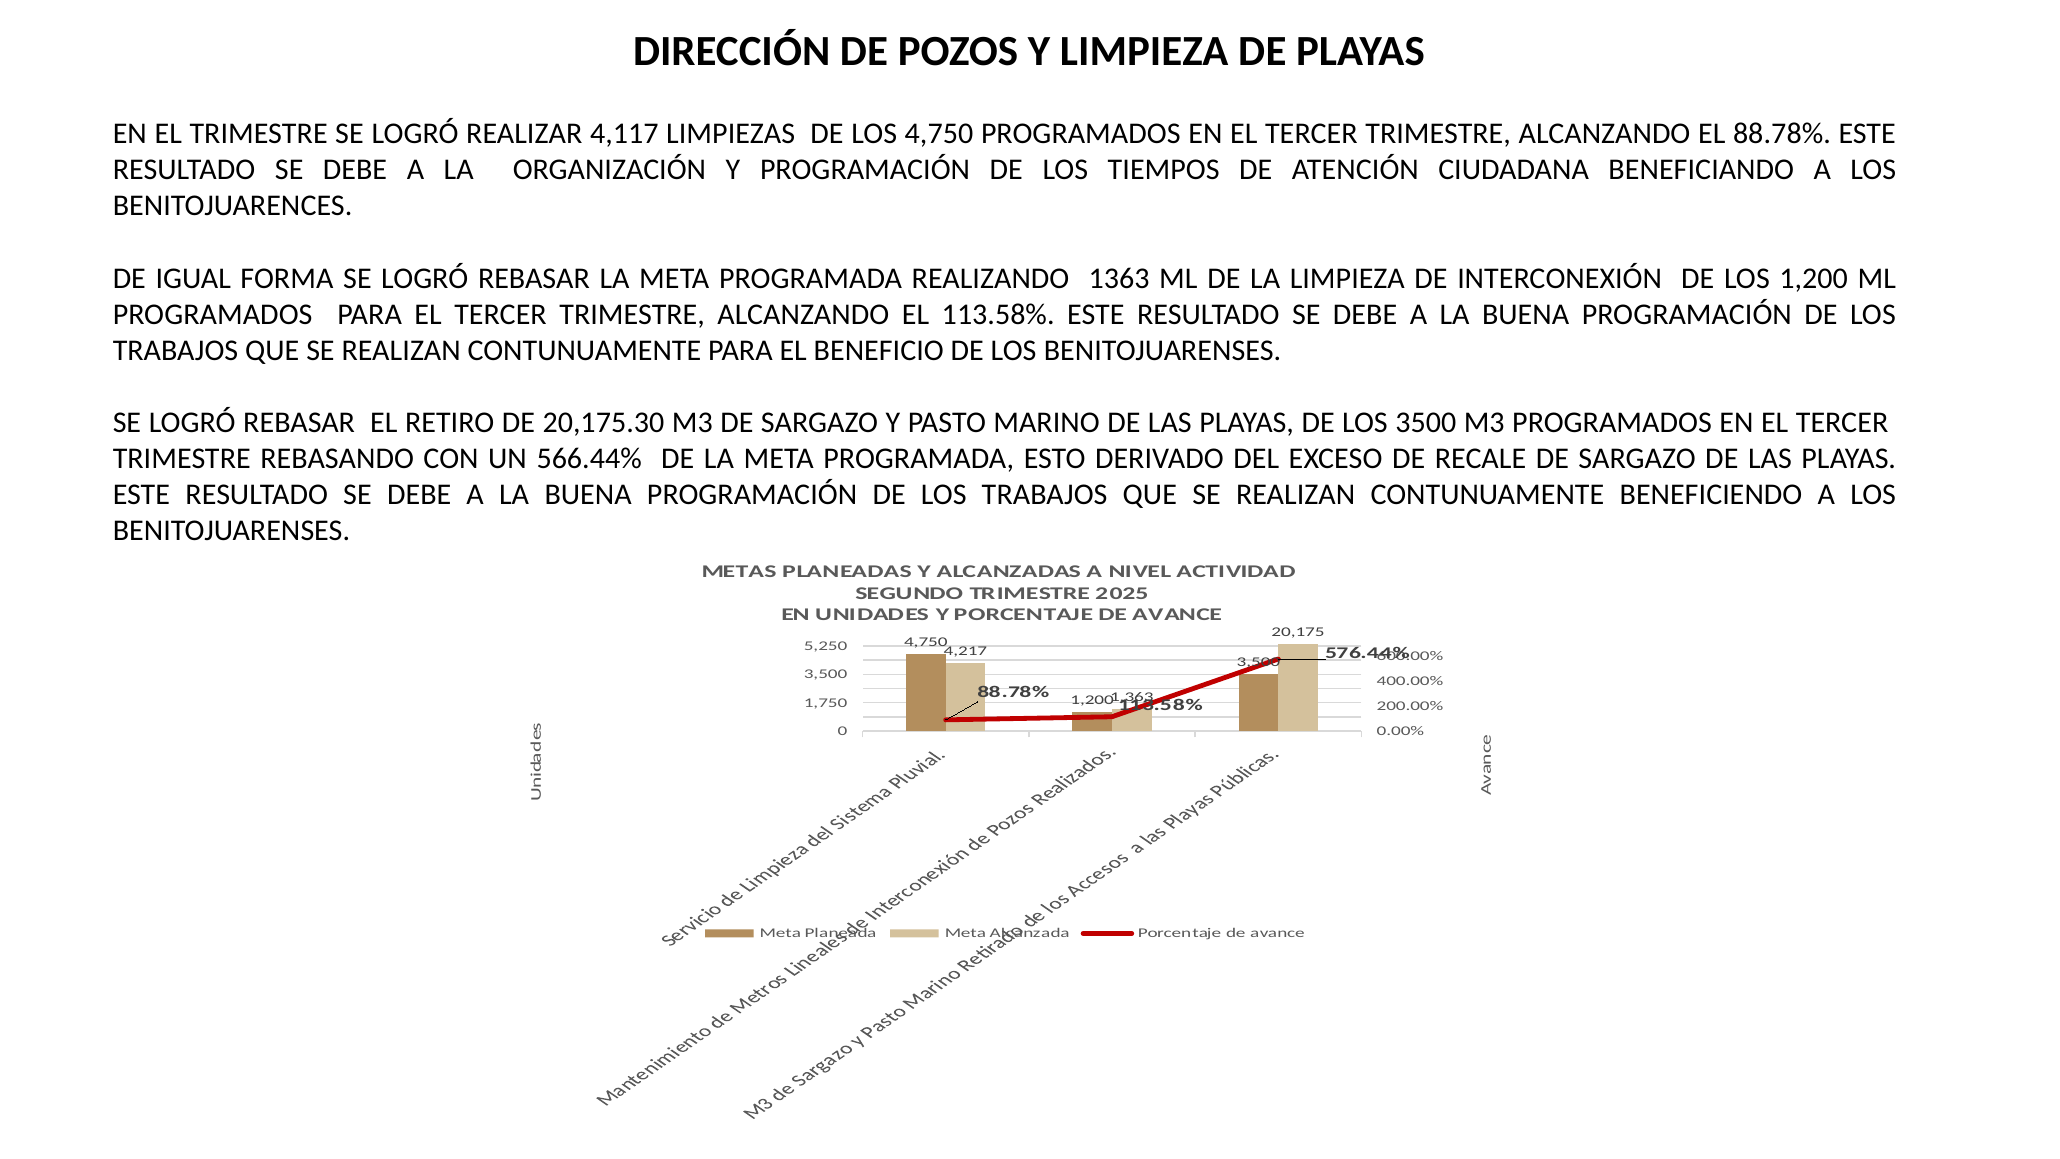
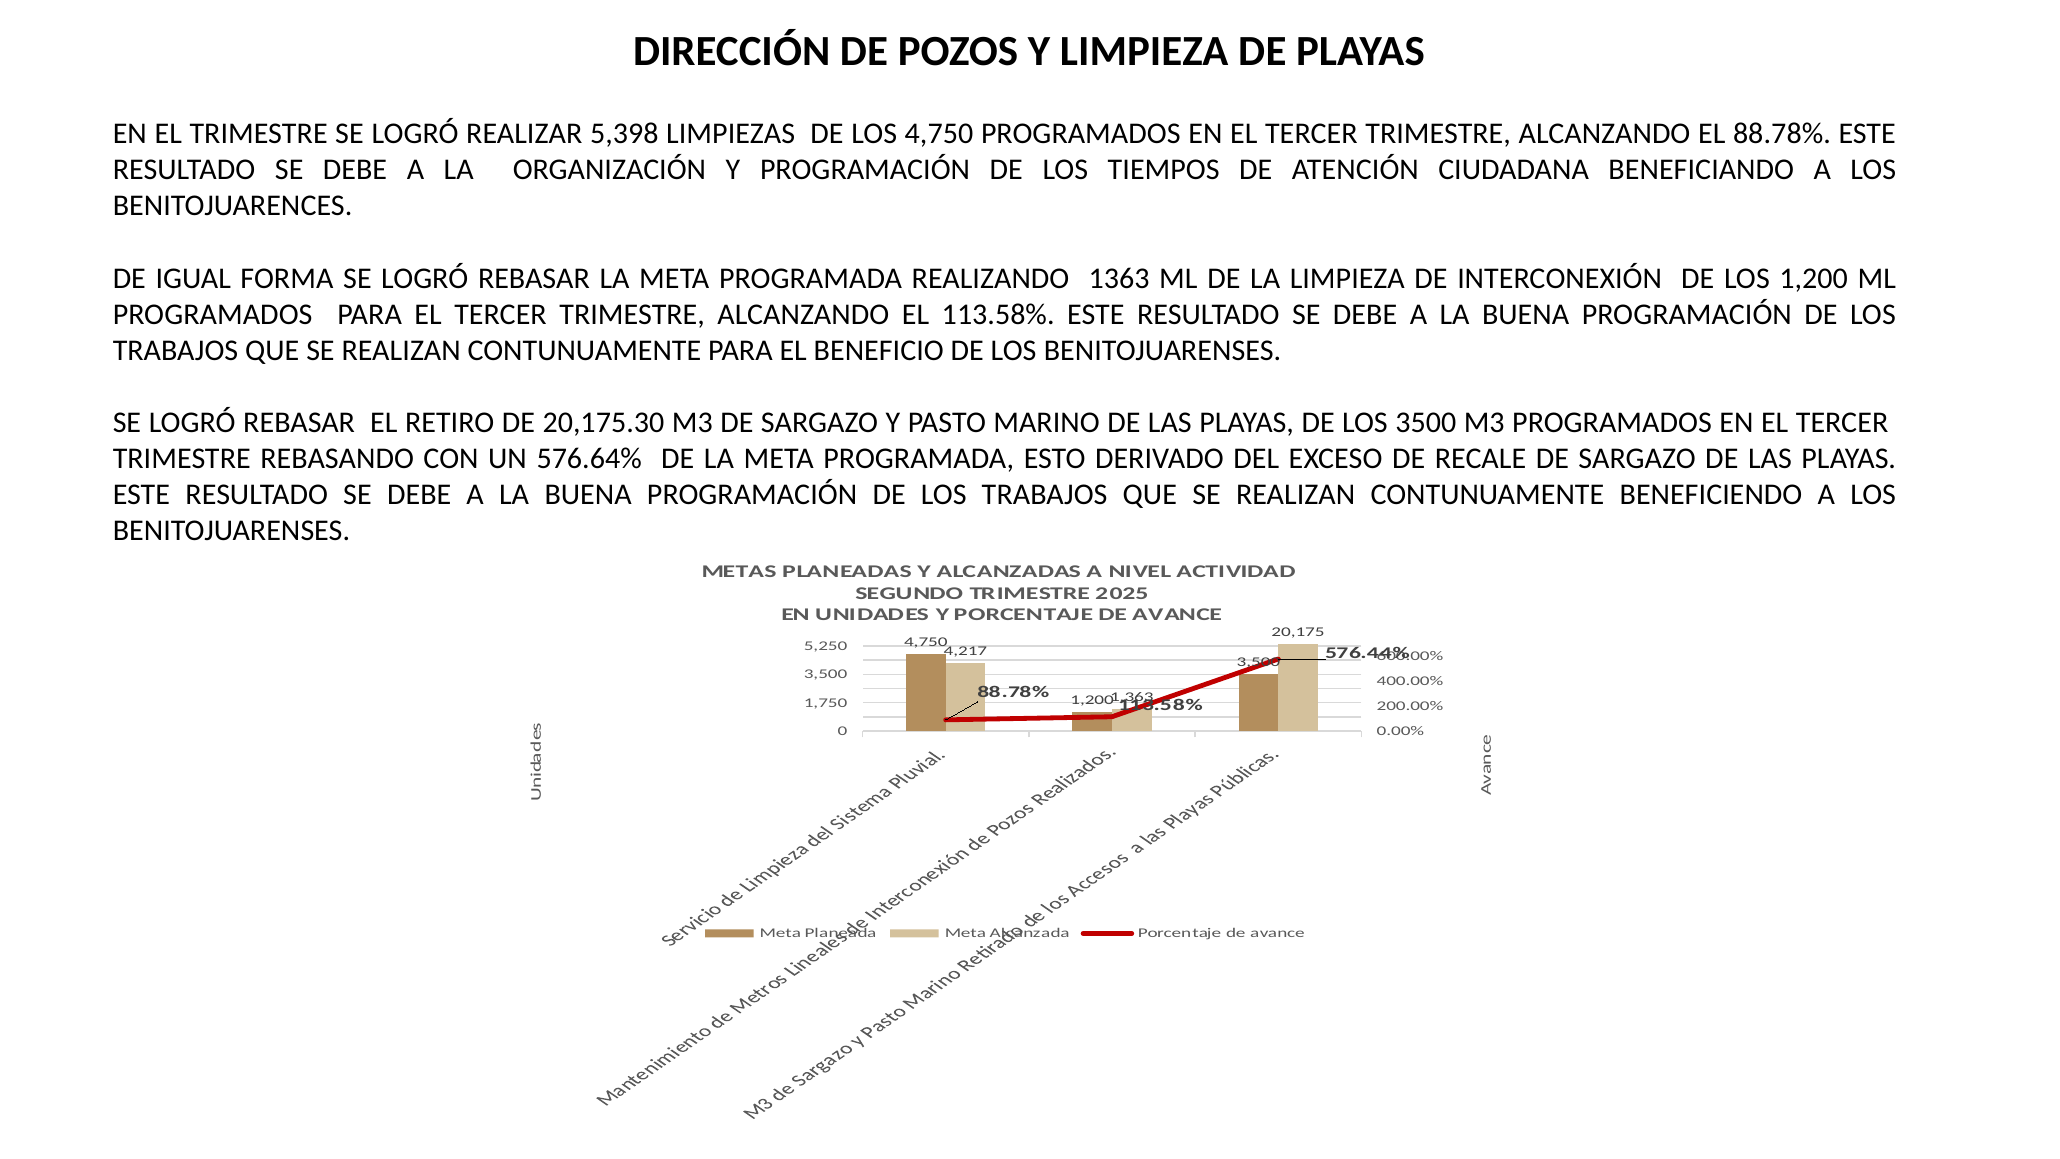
4,117: 4,117 -> 5,398 (624, 134)
566.44%: 566.44% -> 576.64% (589, 458)
